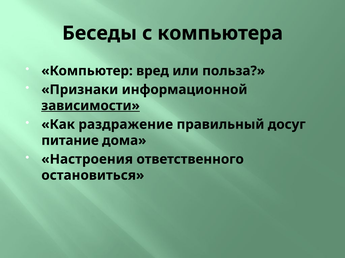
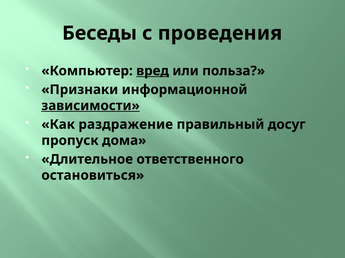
компьютера: компьютера -> проведения (220, 33)
вред underline: none -> present (153, 71)
питание: питание -> пропуск (70, 141)
Настроения: Настроения -> Длительное (87, 160)
